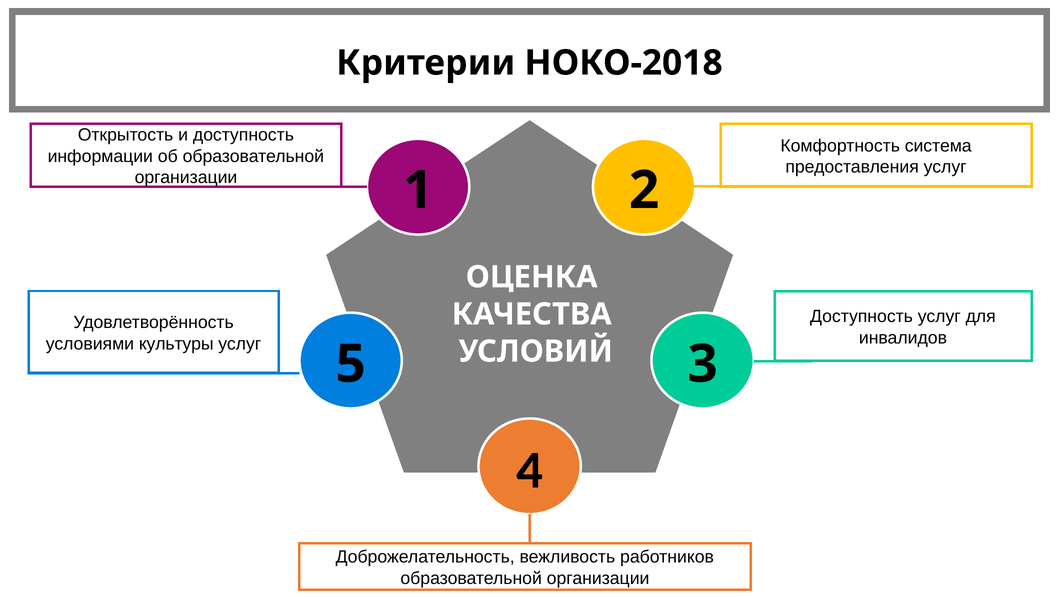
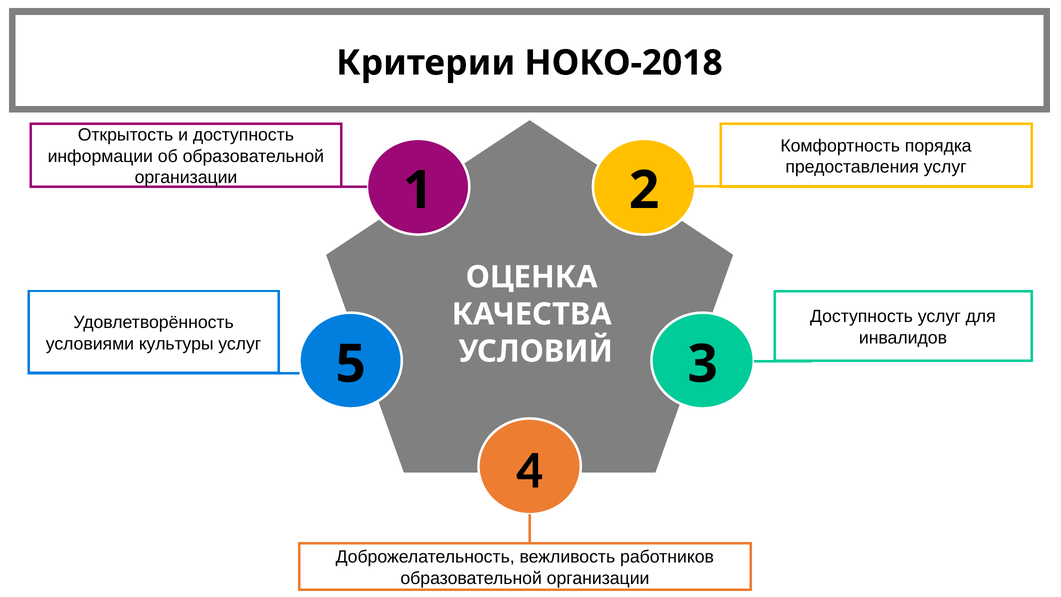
система: система -> порядка (938, 146)
